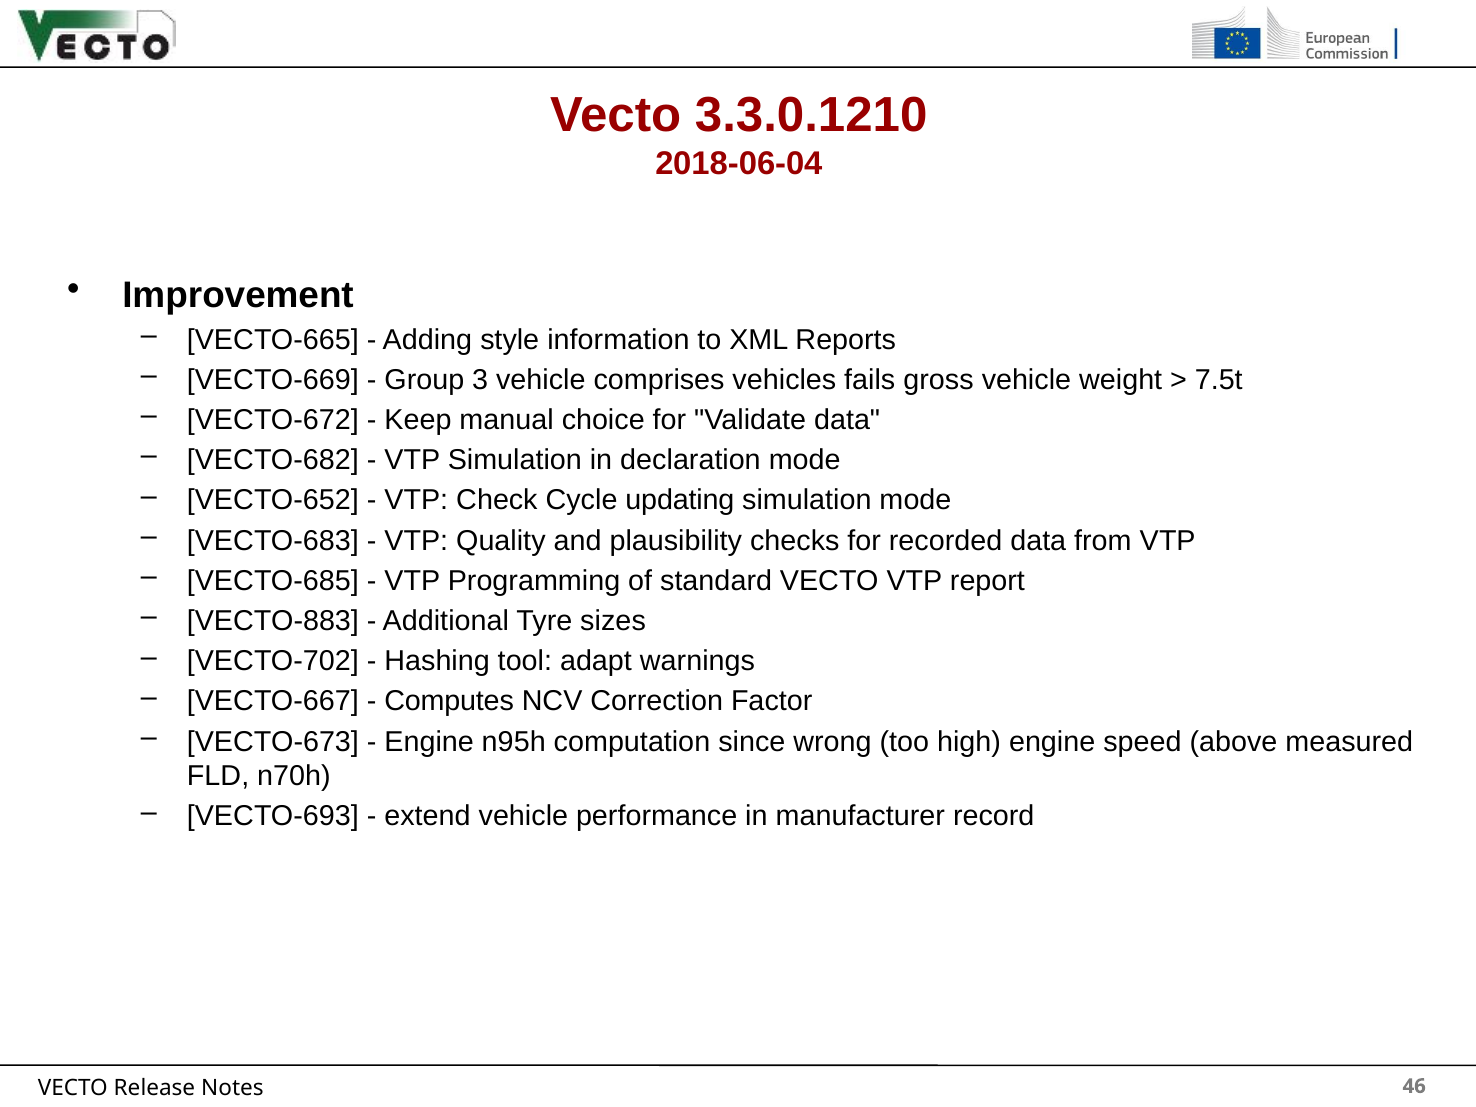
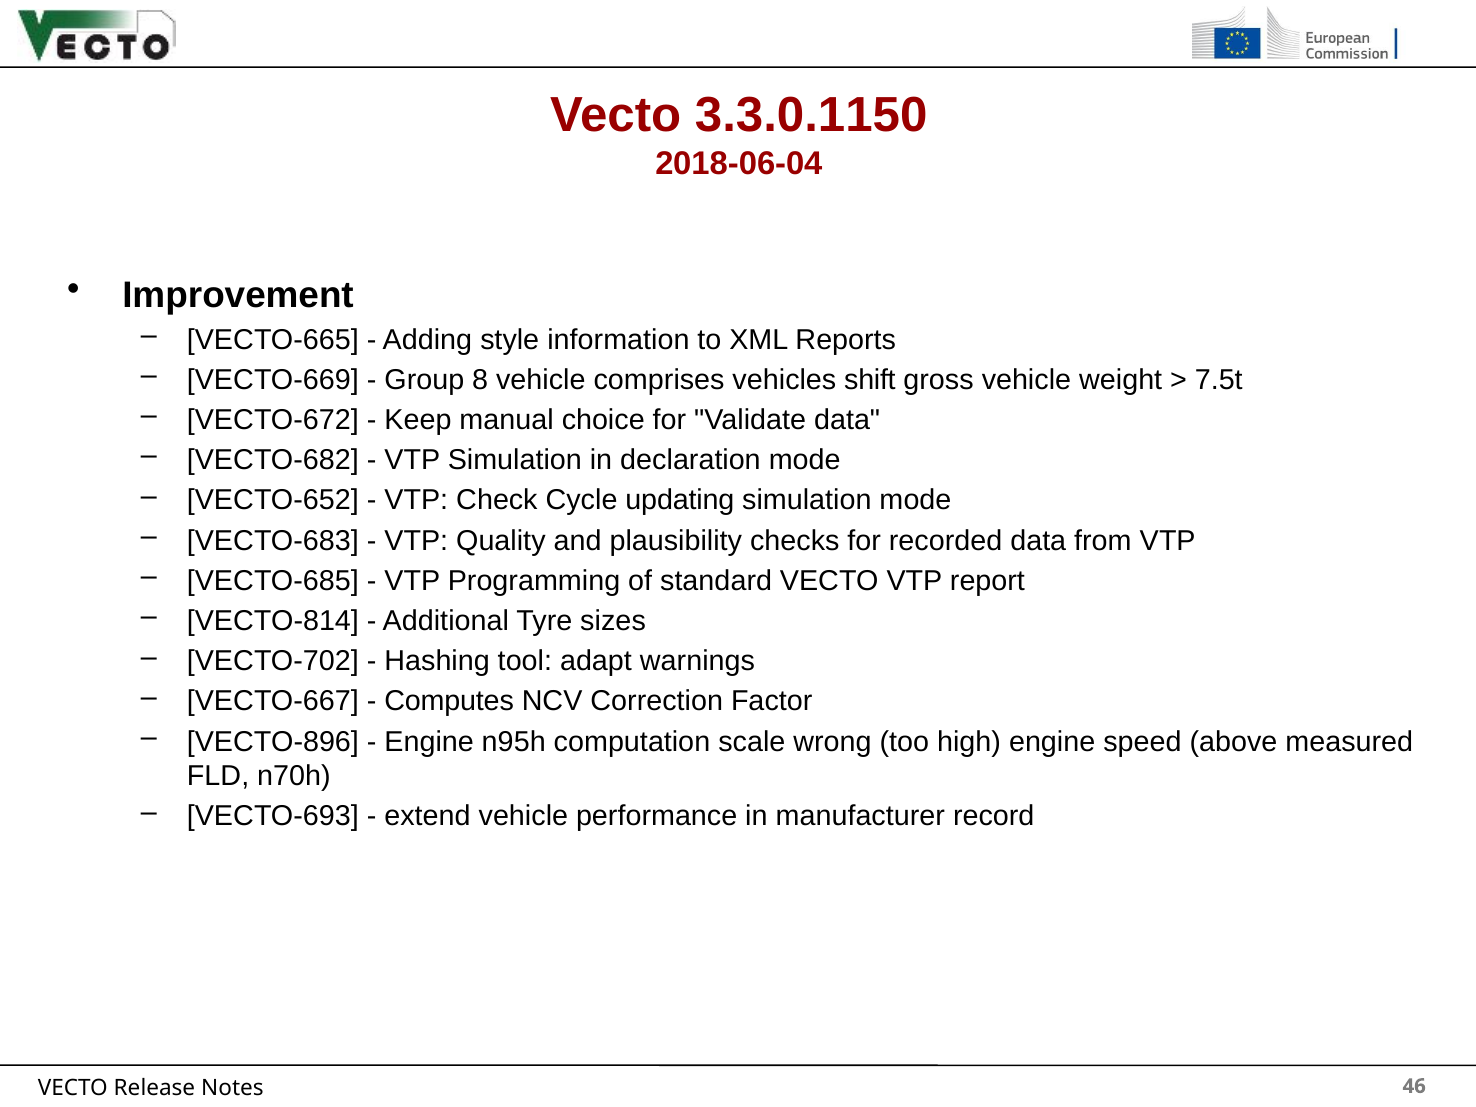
3.3.0.1210: 3.3.0.1210 -> 3.3.0.1150 (811, 116)
3: 3 -> 8 (480, 380)
fails: fails -> shift (870, 380)
VECTO-883: VECTO-883 -> VECTO-814 (273, 621)
VECTO-673: VECTO-673 -> VECTO-896 (273, 742)
since: since -> scale (752, 742)
